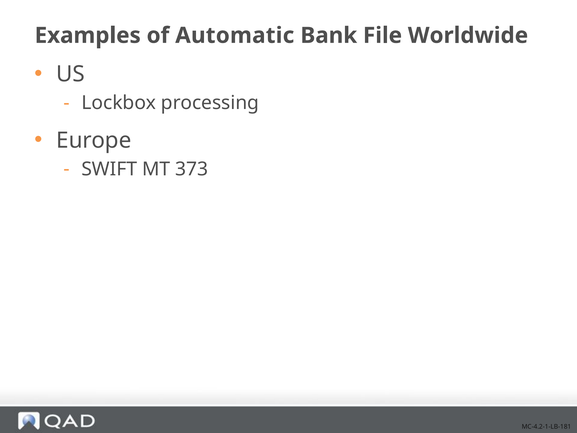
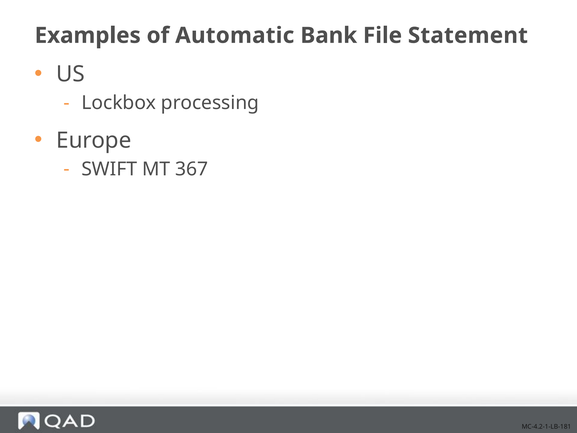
Worldwide: Worldwide -> Statement (468, 35)
373: 373 -> 367 (192, 169)
